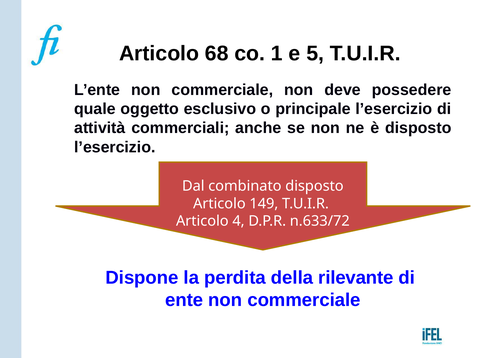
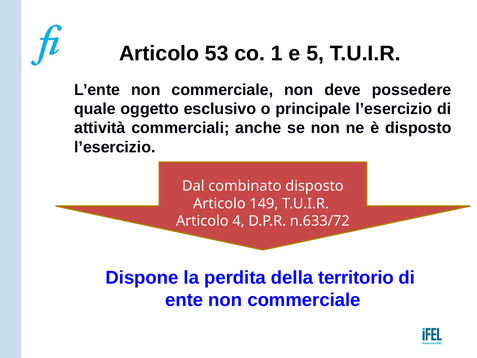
68: 68 -> 53 (217, 54)
rilevante: rilevante -> territorio (356, 278)
